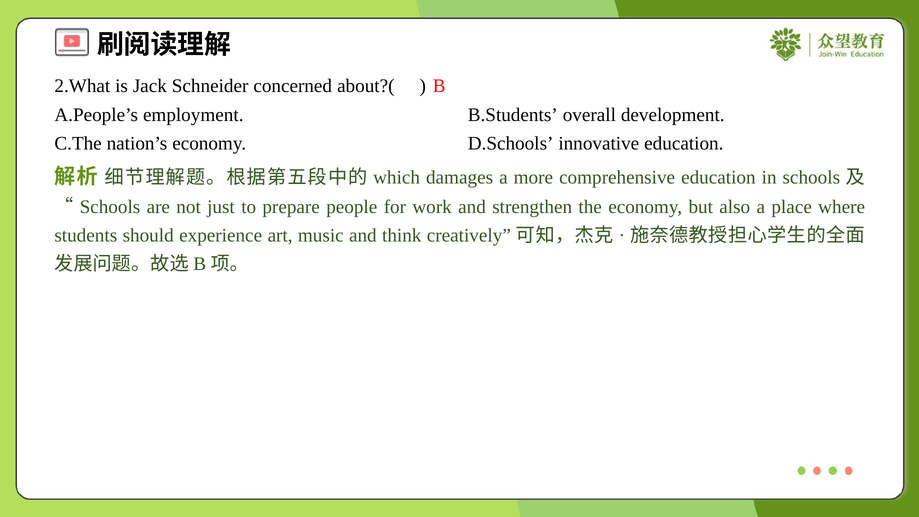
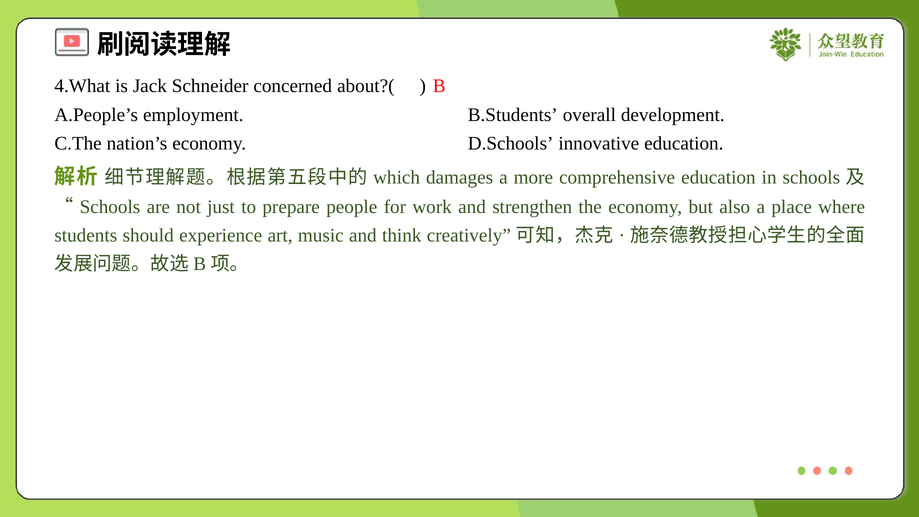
2.What: 2.What -> 4.What (82, 86)
